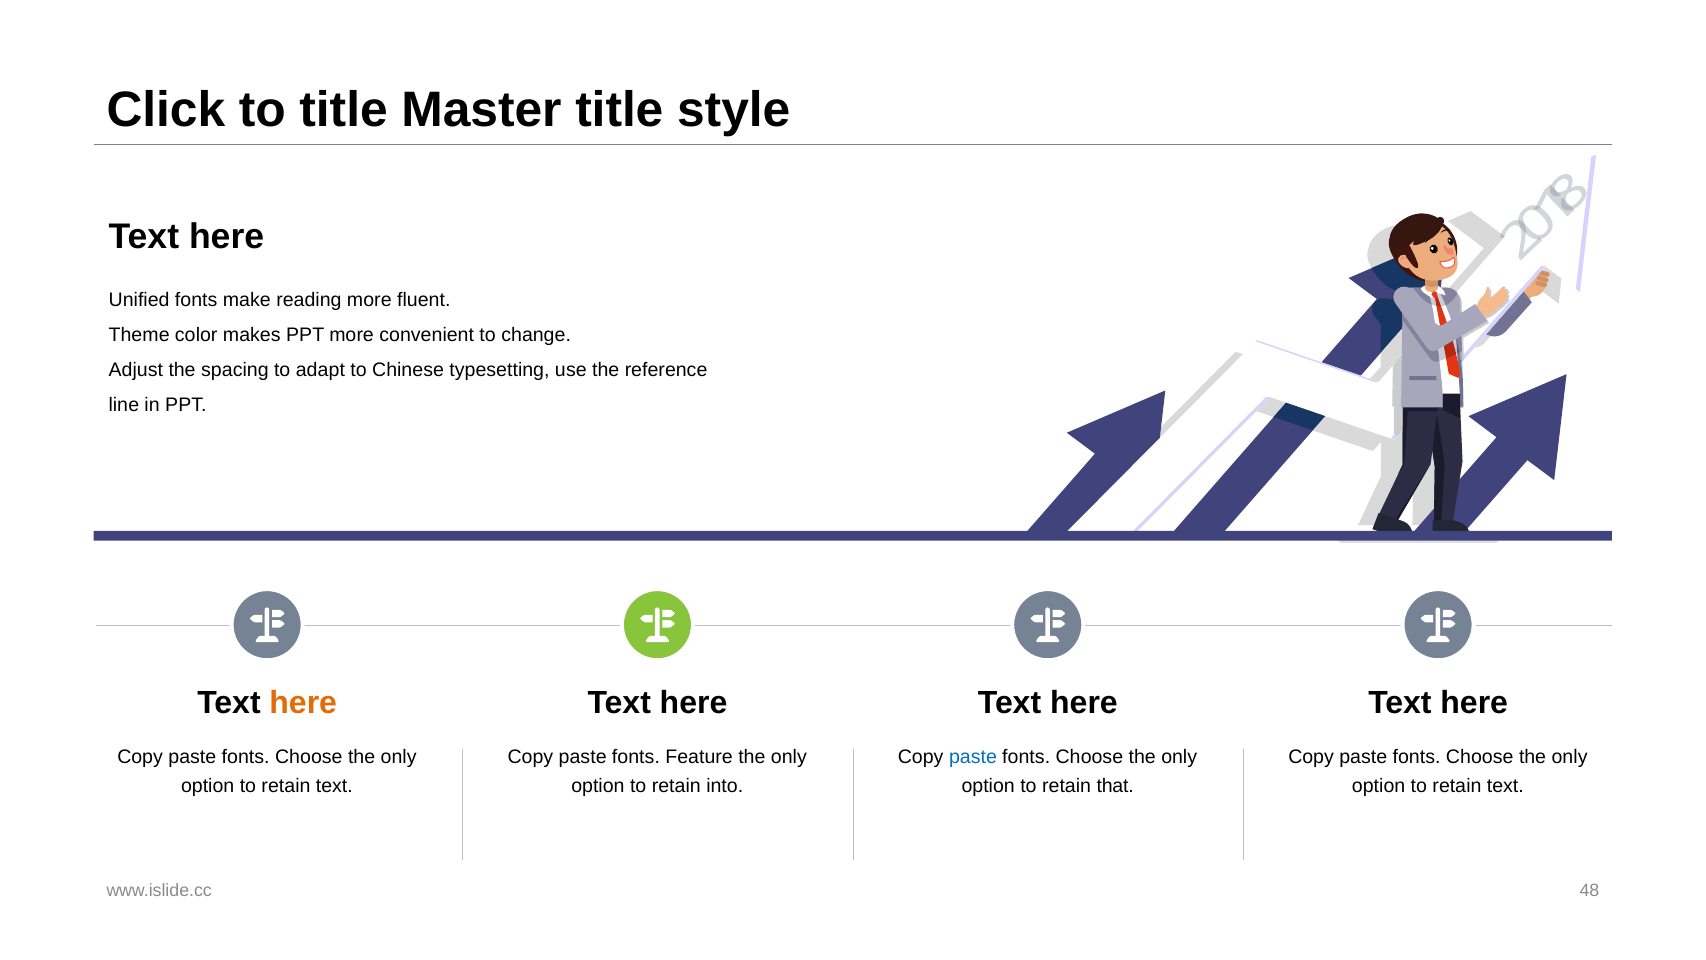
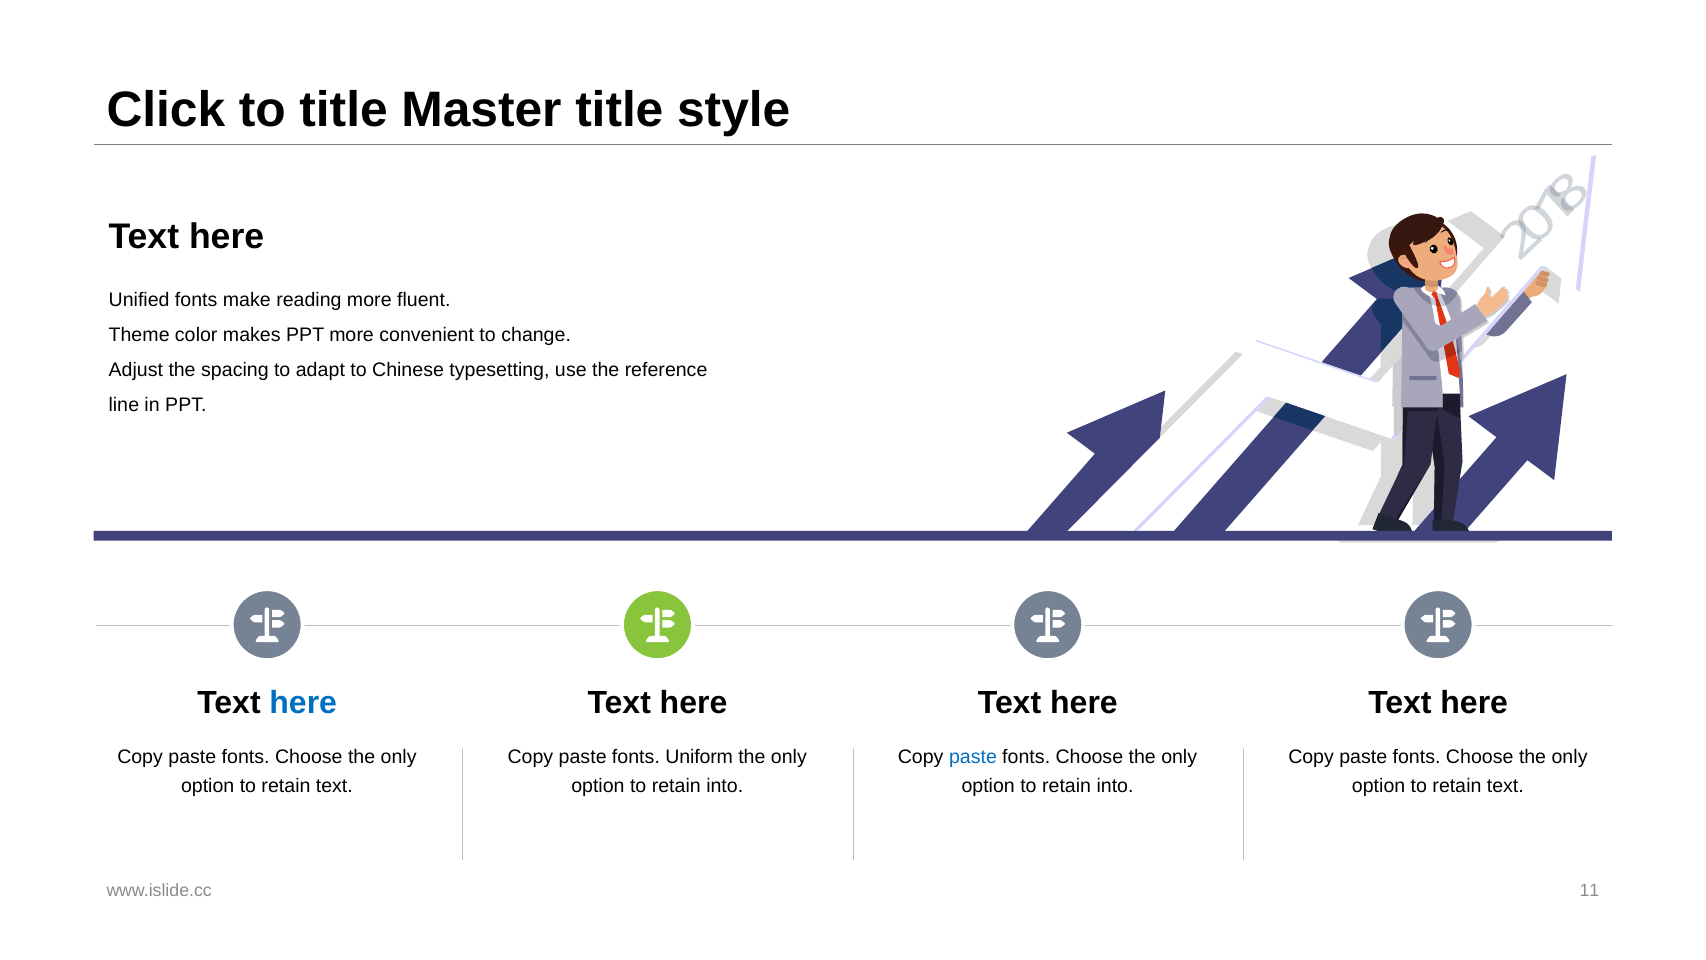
here colour: orange -> blue (303, 703)
Feature: Feature -> Uniform (699, 757)
that: that -> into (1115, 785)
48: 48 -> 11 (1589, 890)
